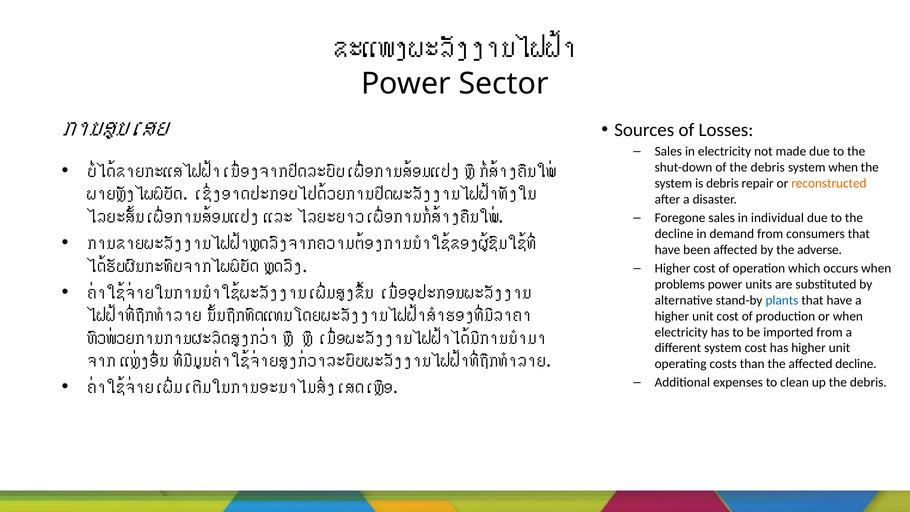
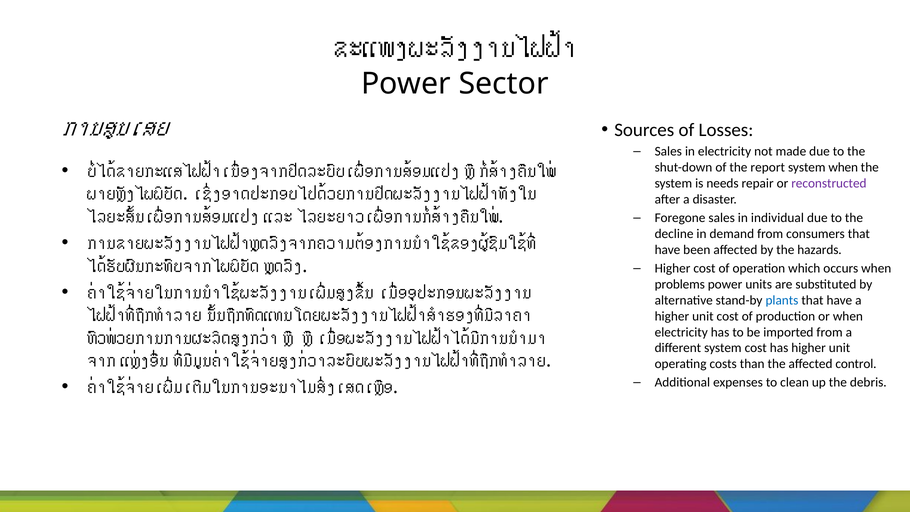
of the debris: debris -> report (768, 167)
is debris: debris -> needs (722, 183)
reconstructed colour: orange -> purple (829, 183)
adverse: adverse -> hazards (820, 250)
affected decline: decline -> control (856, 364)
